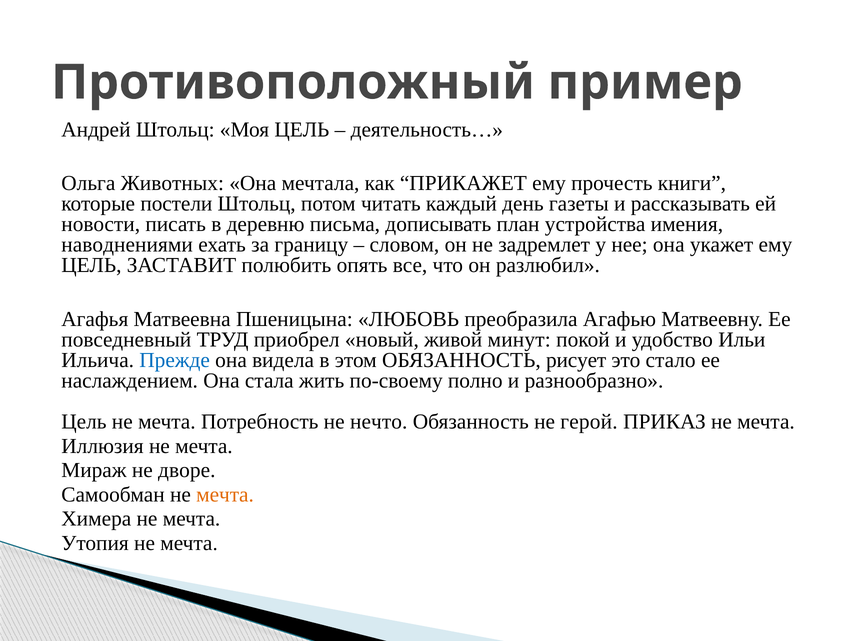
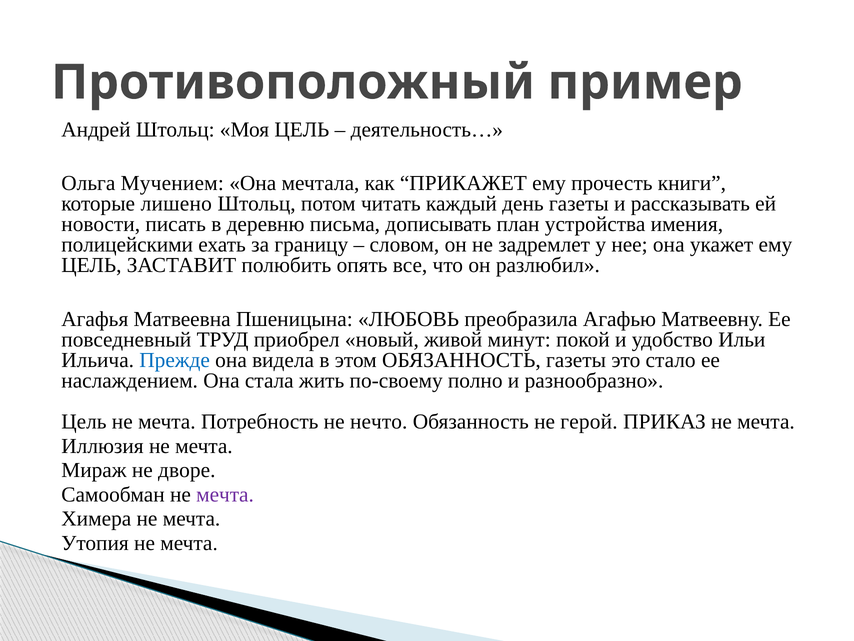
Животных: Животных -> Мучением (172, 183)
постели: постели -> лишено (176, 204)
наводнениями: наводнениями -> полицейскими (127, 245)
ОБЯЗАННОСТЬ рисует: рисует -> газеты (576, 360)
мечта colour: orange -> purple (225, 494)
